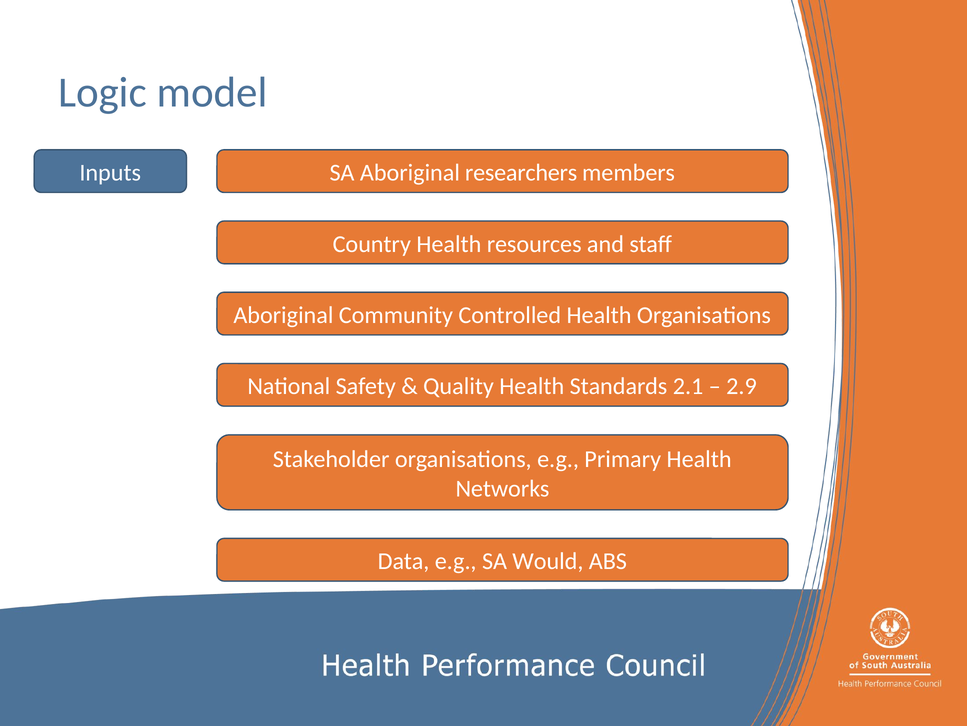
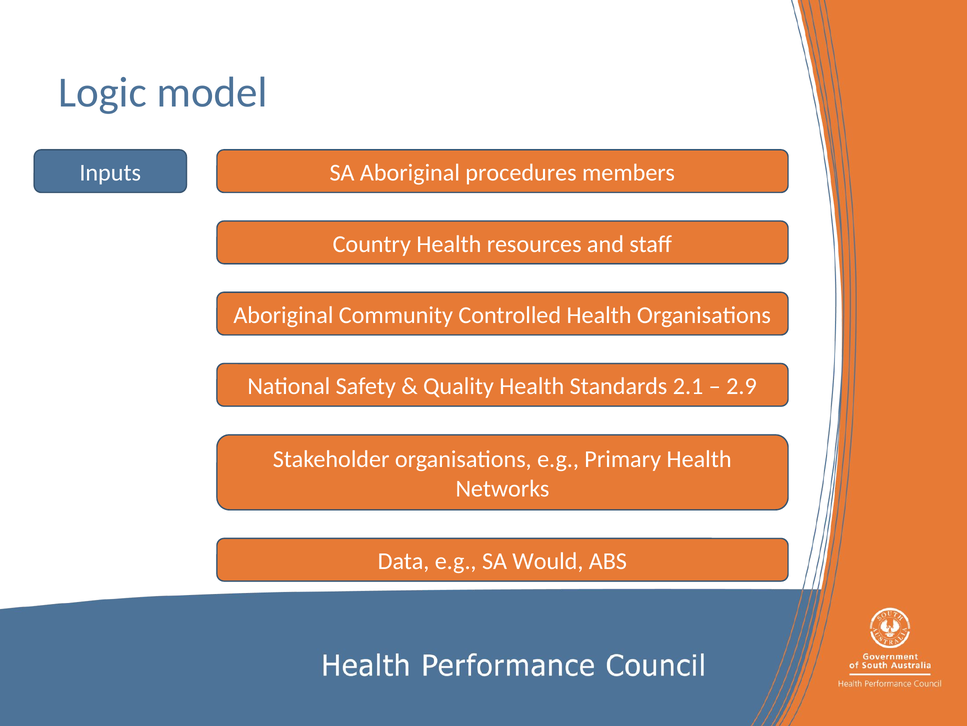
researchers: researchers -> procedures (521, 173)
